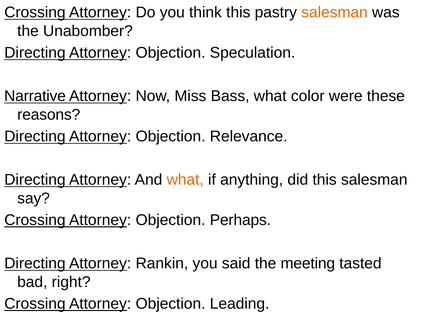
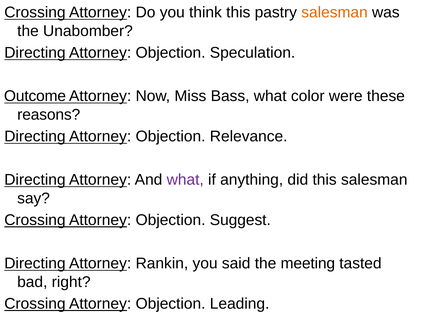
Narrative: Narrative -> Outcome (35, 96)
what colour: orange -> purple (185, 180)
Perhaps: Perhaps -> Suggest (240, 220)
